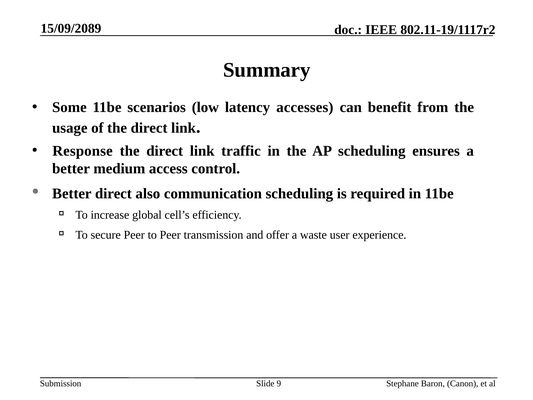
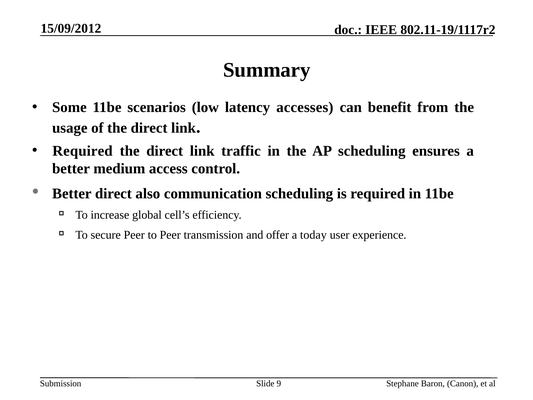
15/09/2089: 15/09/2089 -> 15/09/2012 (71, 28)
Response: Response -> Required (83, 151)
waste: waste -> today (313, 235)
